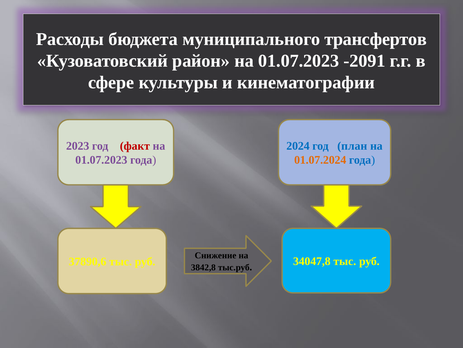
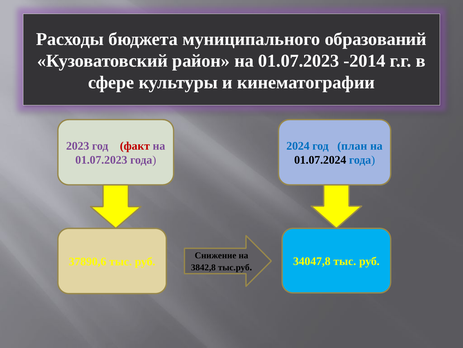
трансфертов: трансфертов -> образований (376, 39)
-2091: -2091 -> -2014 (365, 61)
01.07.2024 colour: orange -> black (320, 160)
